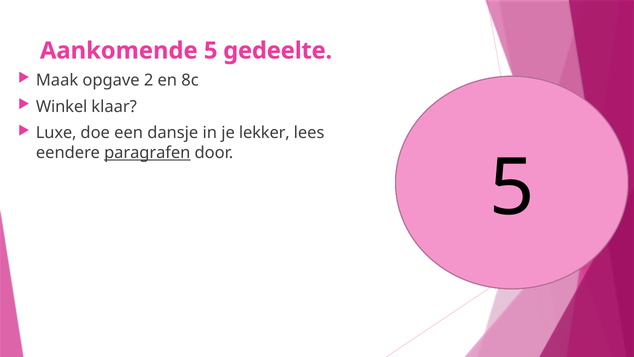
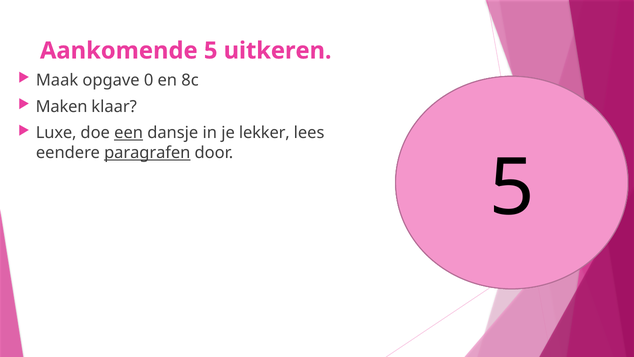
gedeelte: gedeelte -> uitkeren (278, 51)
2: 2 -> 0 (149, 80)
Winkel: Winkel -> Maken (62, 106)
een underline: none -> present (129, 133)
